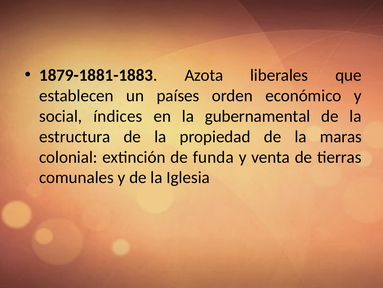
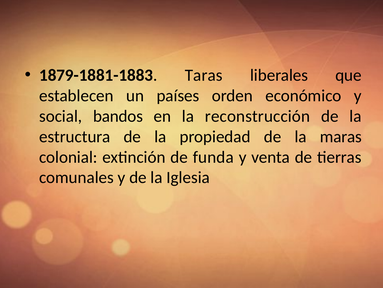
Azota: Azota -> Taras (204, 75)
índices: índices -> bandos (118, 116)
gubernamental: gubernamental -> reconstrucción (257, 116)
